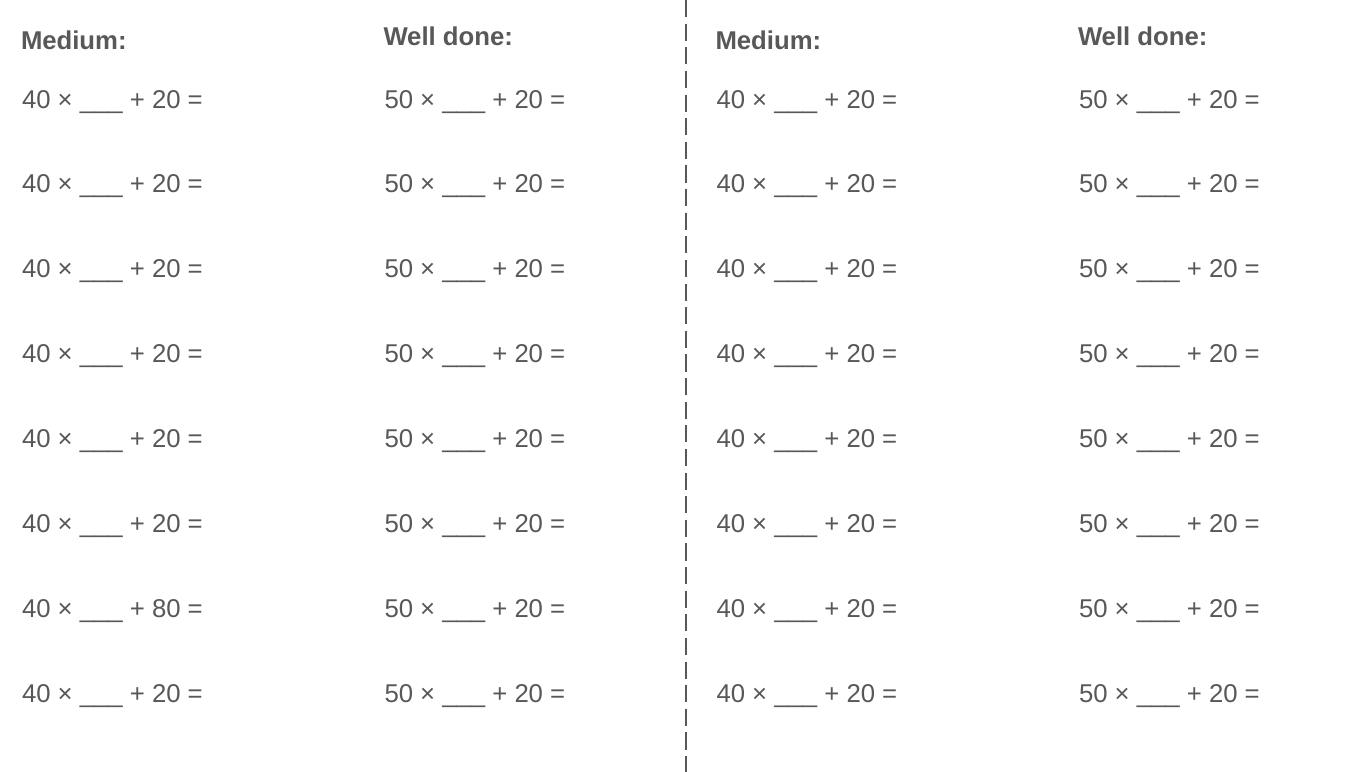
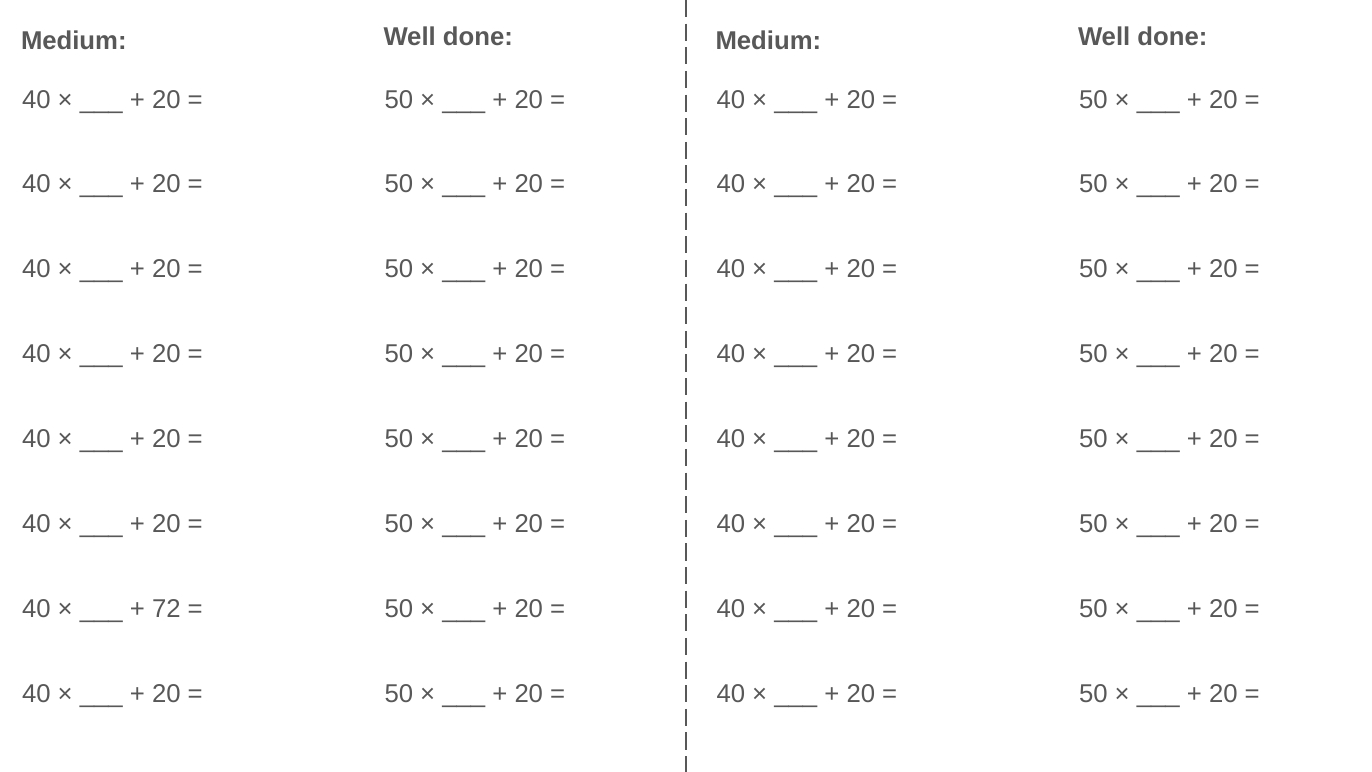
80: 80 -> 72 (166, 609)
